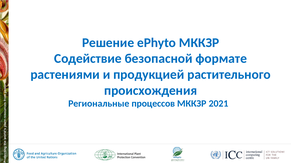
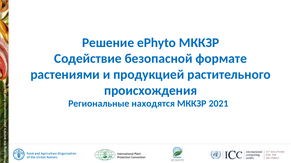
процессов: процессов -> находятся (153, 104)
